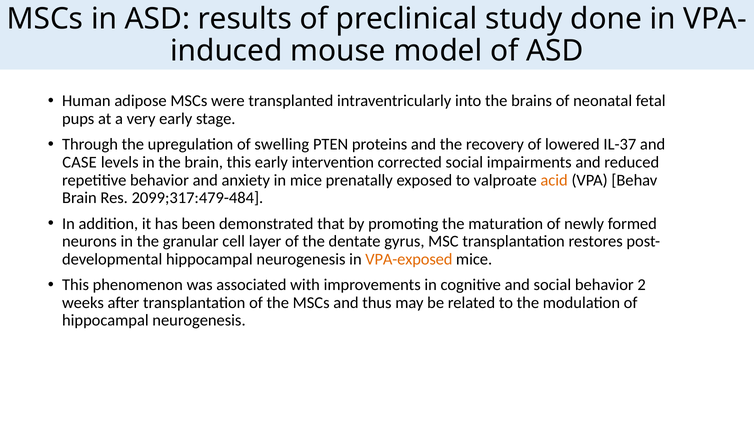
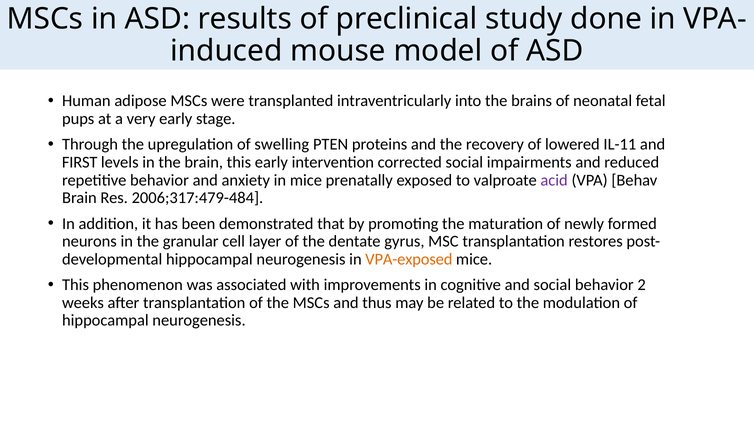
IL-37: IL-37 -> IL-11 (620, 145)
CASE: CASE -> FIRST (80, 162)
acid colour: orange -> purple (554, 180)
2099;317:479-484: 2099;317:479-484 -> 2006;317:479-484 (197, 198)
